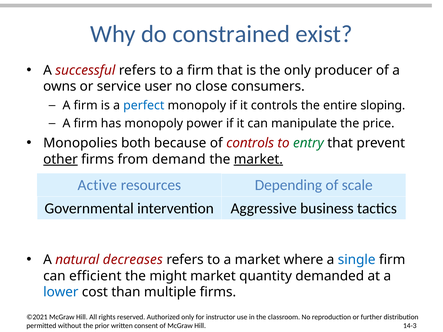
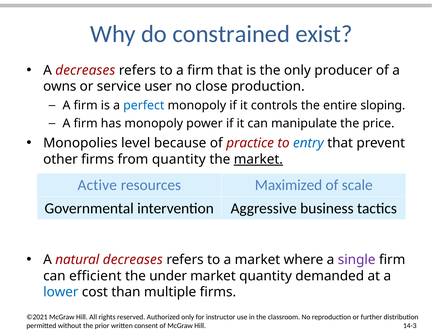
A successful: successful -> decreases (85, 70)
consumers: consumers -> production (268, 87)
both: both -> level (136, 143)
of controls: controls -> practice (250, 143)
entry colour: green -> blue (308, 143)
other underline: present -> none (60, 159)
from demand: demand -> quantity (179, 159)
Depending: Depending -> Maximized (289, 185)
single colour: blue -> purple (357, 260)
might: might -> under (168, 276)
